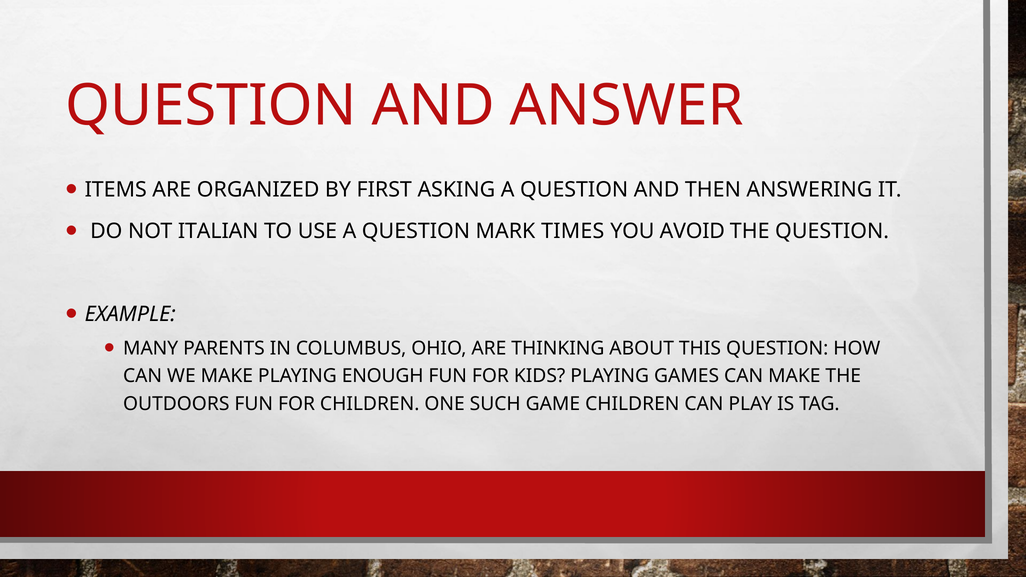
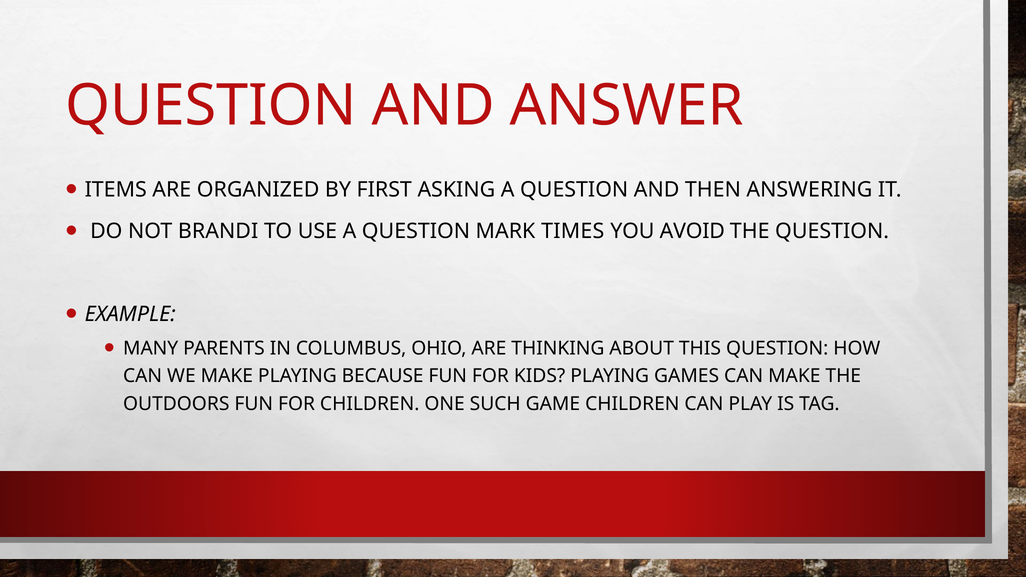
ITALIAN: ITALIAN -> BRANDI (218, 231)
ENOUGH: ENOUGH -> BECAUSE (383, 376)
